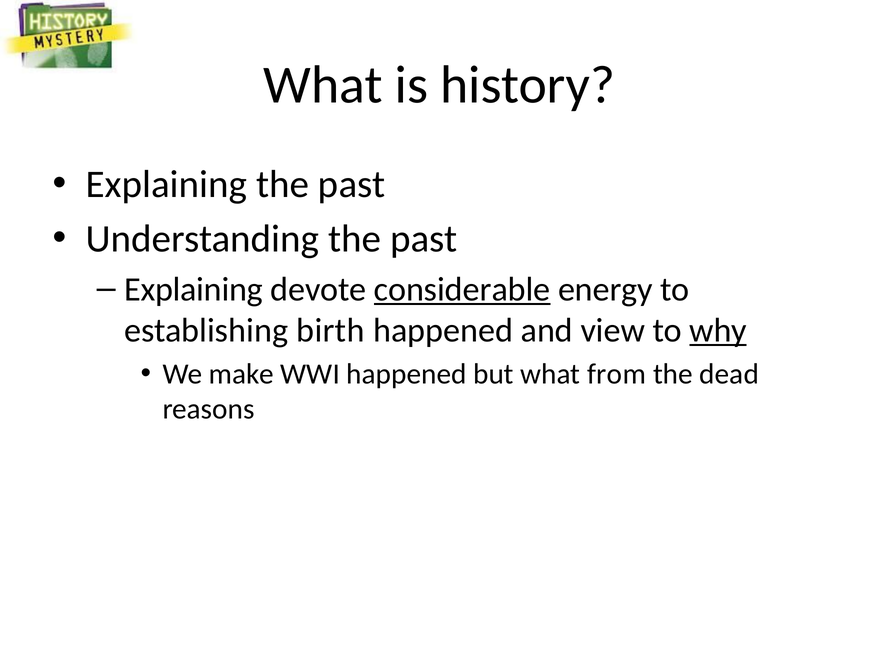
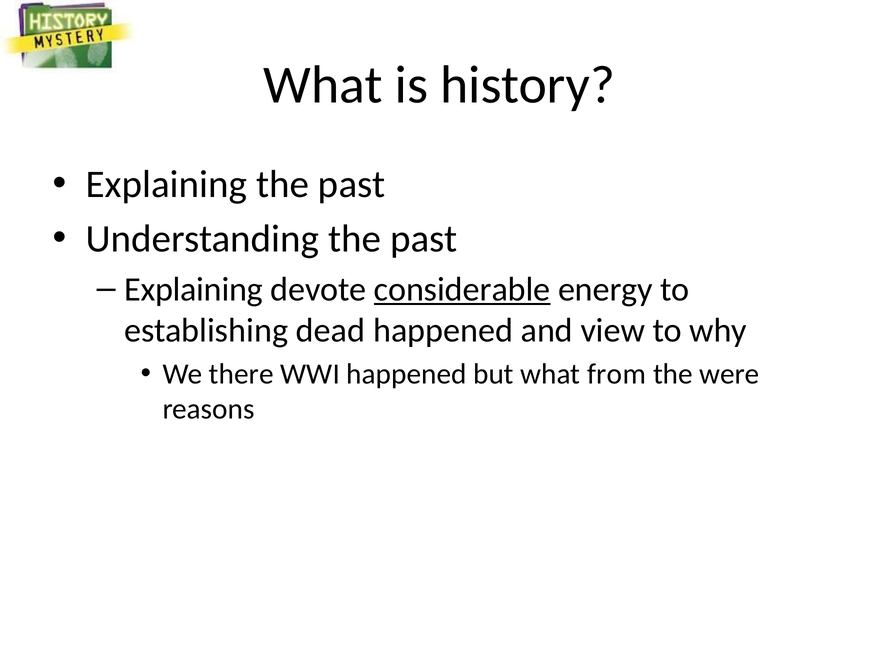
birth: birth -> dead (331, 331)
why underline: present -> none (718, 331)
make: make -> there (241, 374)
dead: dead -> were (729, 374)
